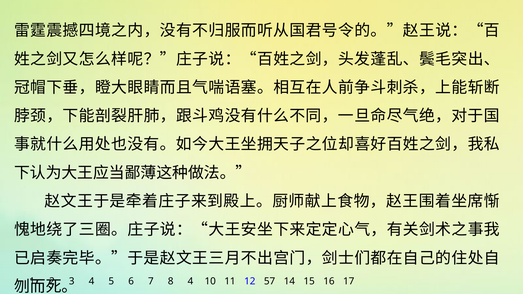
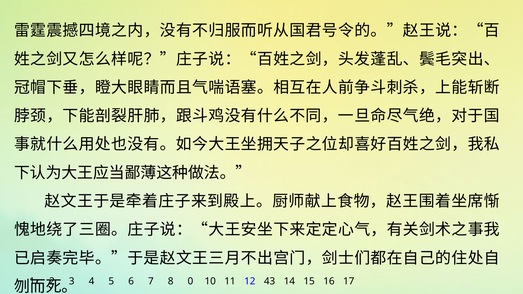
8 4: 4 -> 0 (190, 282)
57: 57 -> 43 (270, 282)
